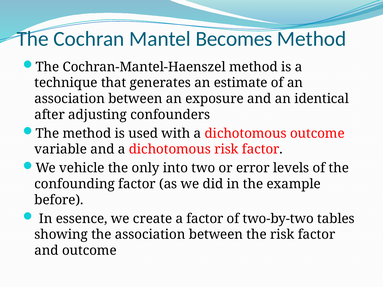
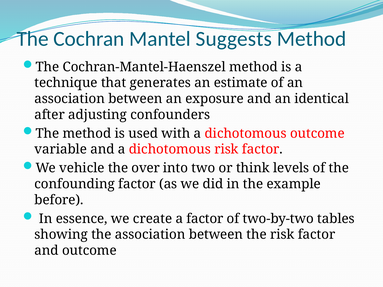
Becomes: Becomes -> Suggests (234, 39)
only: only -> over (146, 168)
error: error -> think (253, 168)
